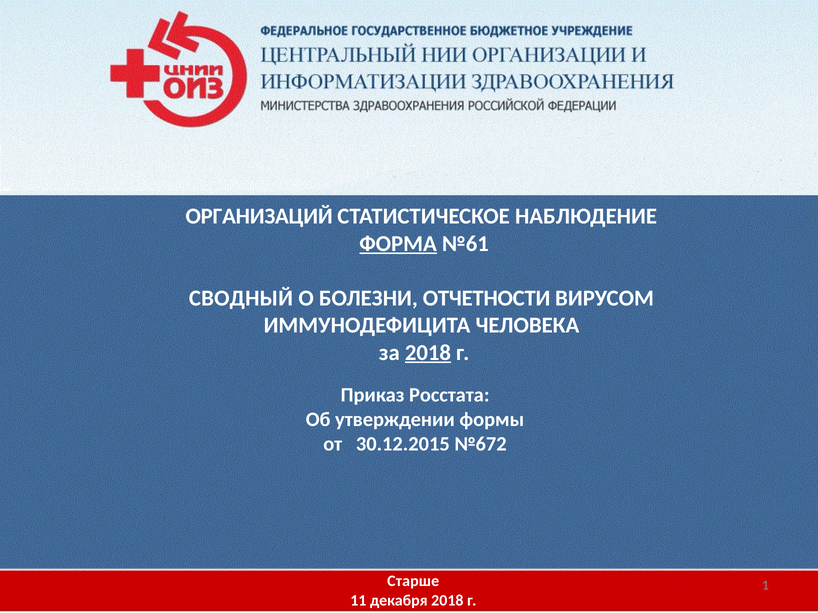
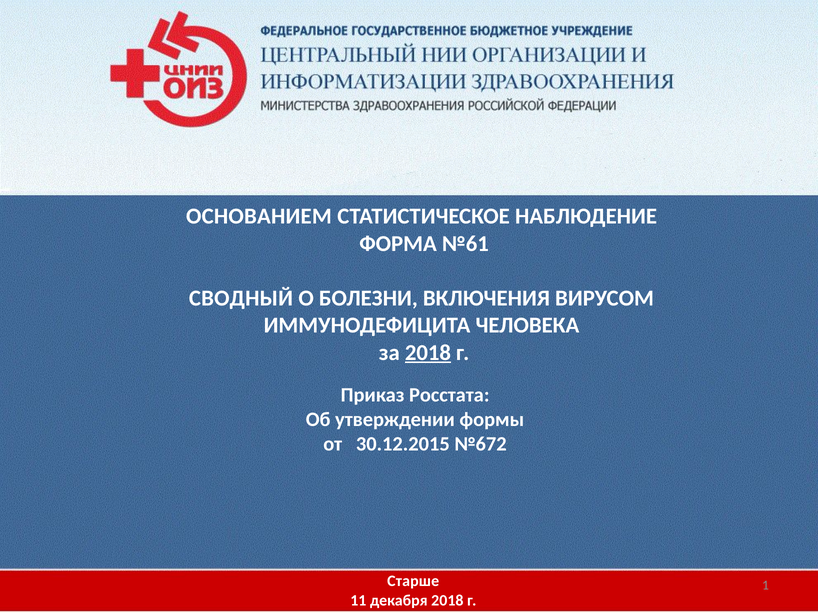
ОРГАНИЗАЦИЙ: ОРГАНИЗАЦИЙ -> ОСНОВАНИЕМ (259, 216)
ФОРМА underline: present -> none (398, 244)
ОТЧЕТНОСТИ: ОТЧЕТНОСТИ -> ВКЛЮЧЕНИЯ (486, 298)
